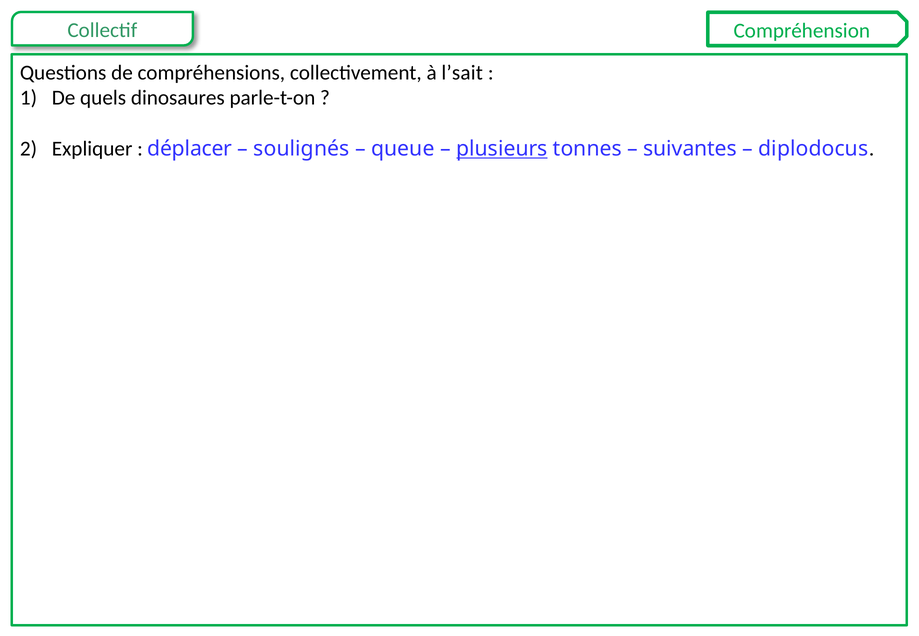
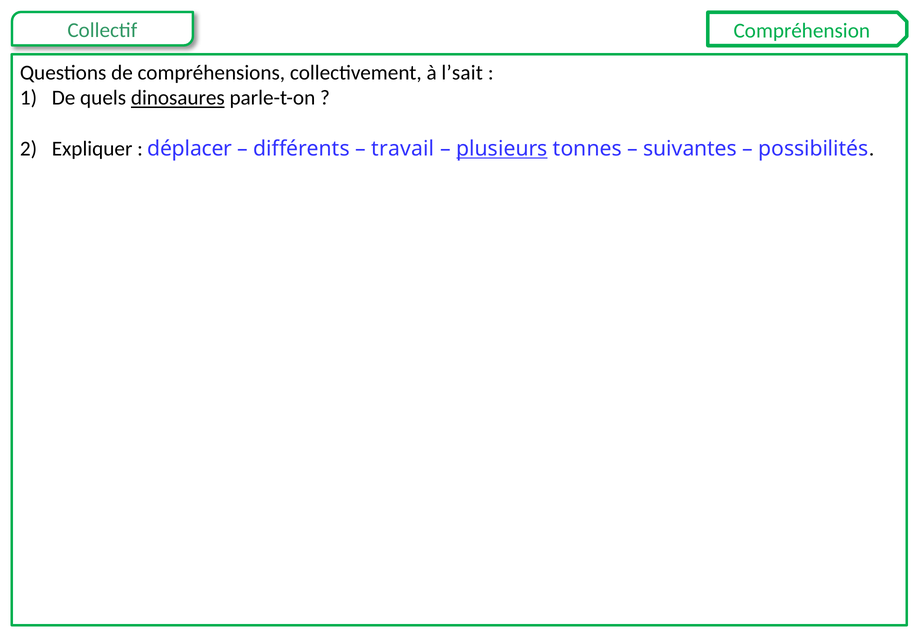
dinosaures underline: none -> present (178, 98)
soulignés: soulignés -> différents (302, 149)
queue: queue -> travail (403, 149)
diplodocus: diplodocus -> possibilités (813, 149)
